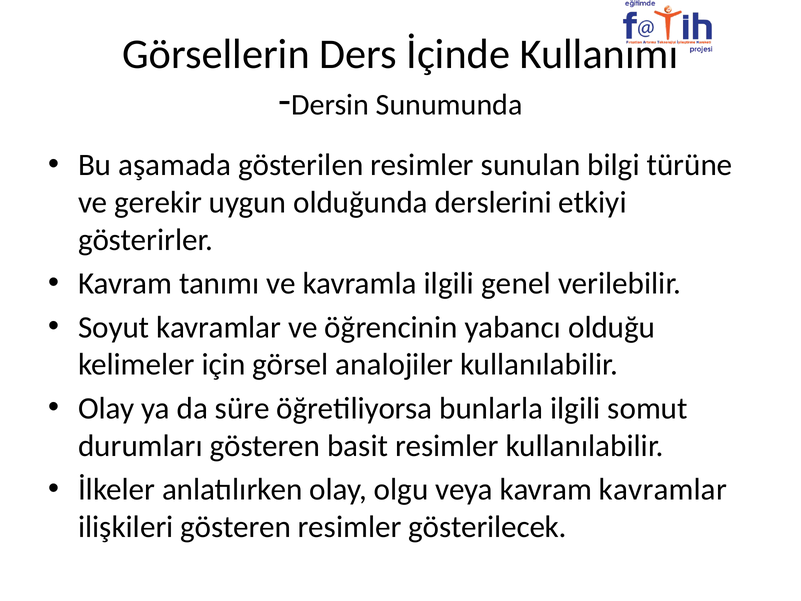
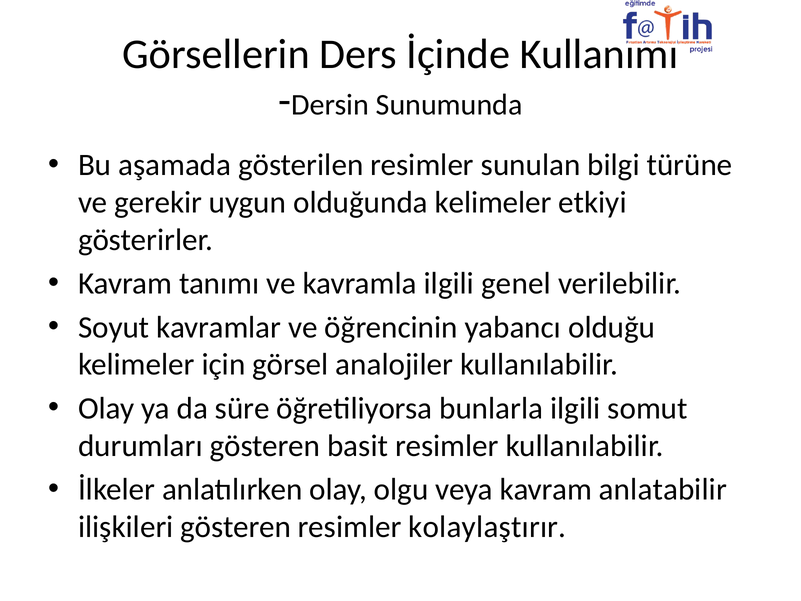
olduğunda derslerini: derslerini -> kelimeler (493, 202)
kavram kavramlar: kavramlar -> anlatabilir (663, 489)
gösterilecek: gösterilecek -> kolaylaştırır (487, 527)
